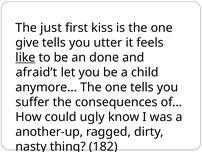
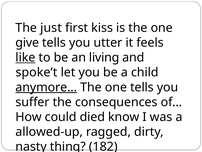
done: done -> living (104, 57)
afraid’t: afraid’t -> spoke’t (36, 72)
anymore underline: none -> present (46, 87)
ugly: ugly -> died (92, 117)
another-up: another-up -> allowed-up (49, 131)
